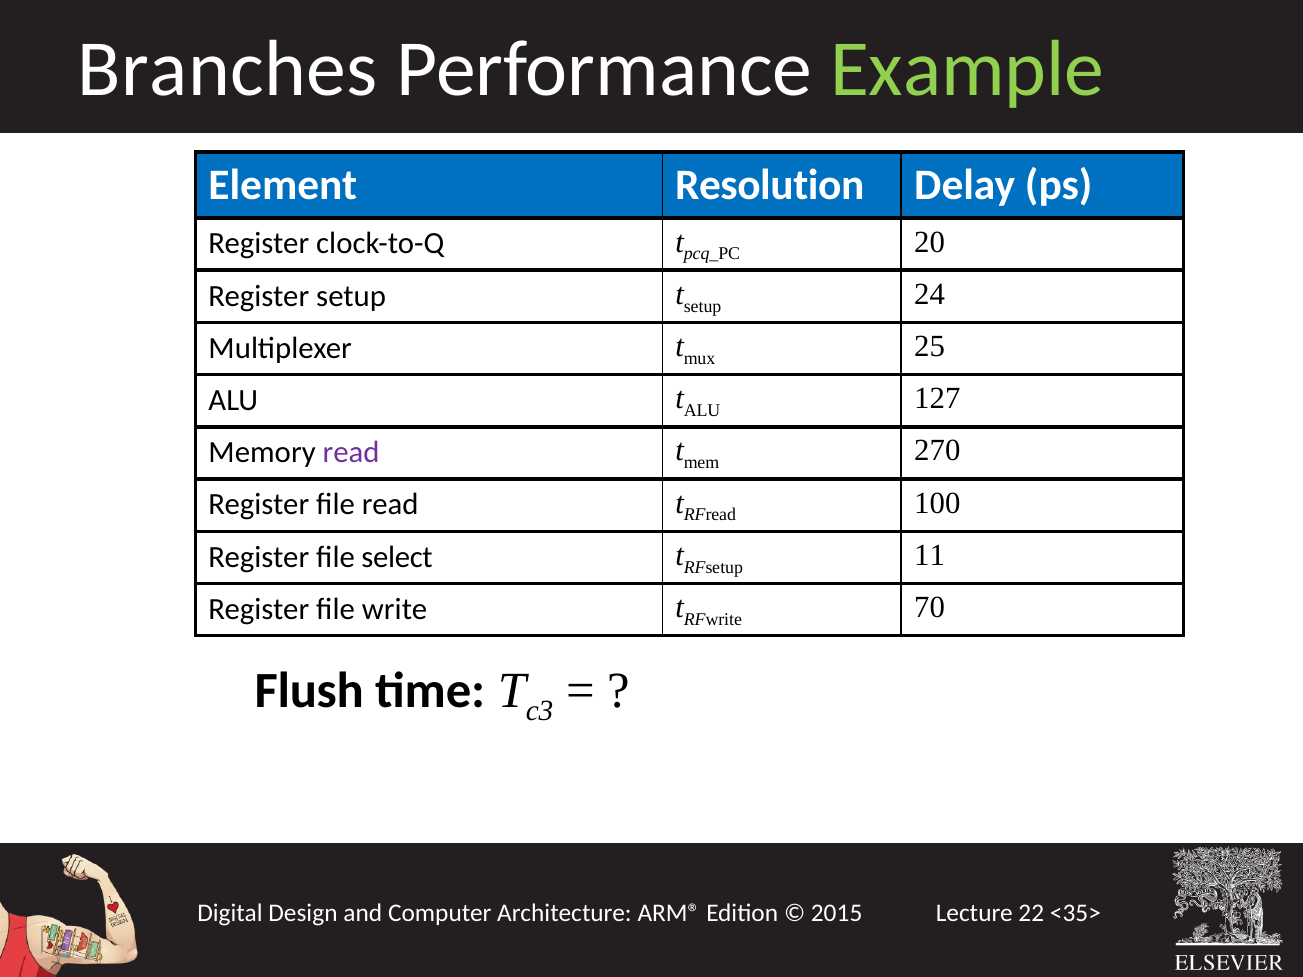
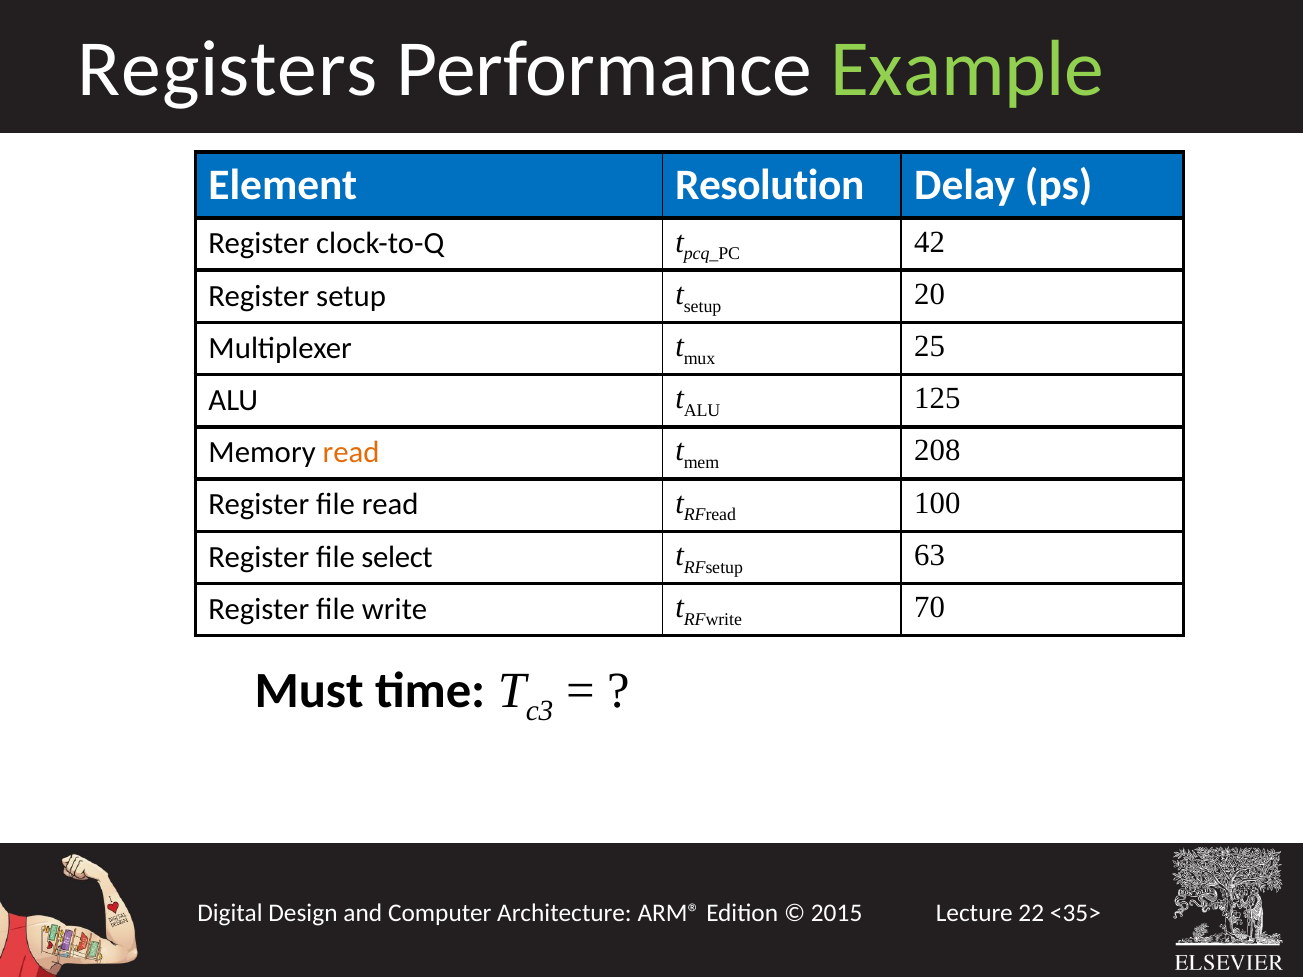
Branches: Branches -> Registers (228, 70)
20: 20 -> 42 (930, 242)
24: 24 -> 20 (930, 294)
127: 127 -> 125 (937, 399)
read colour: purple -> orange (351, 453)
270: 270 -> 208 (937, 451)
11: 11 -> 63 (930, 555)
Flush: Flush -> Must (309, 691)
